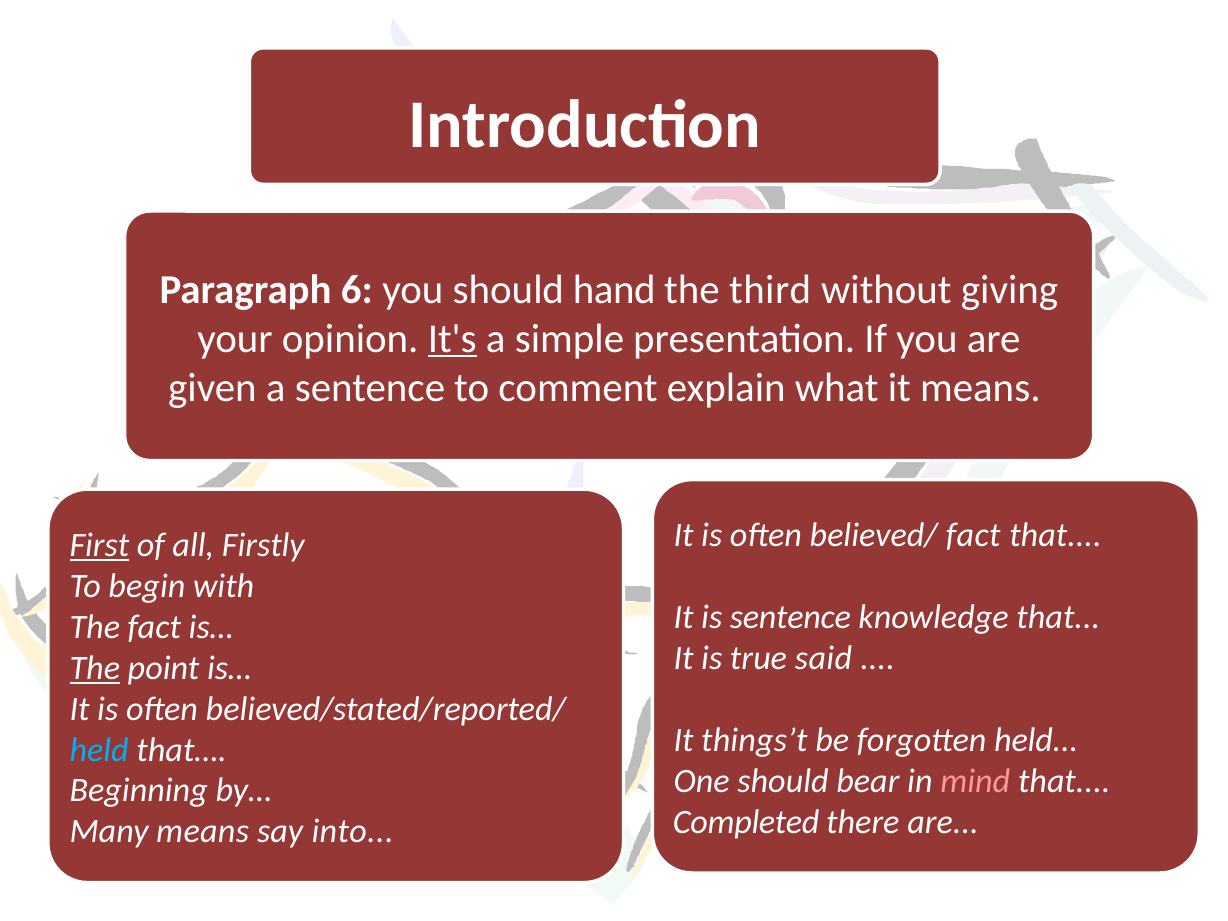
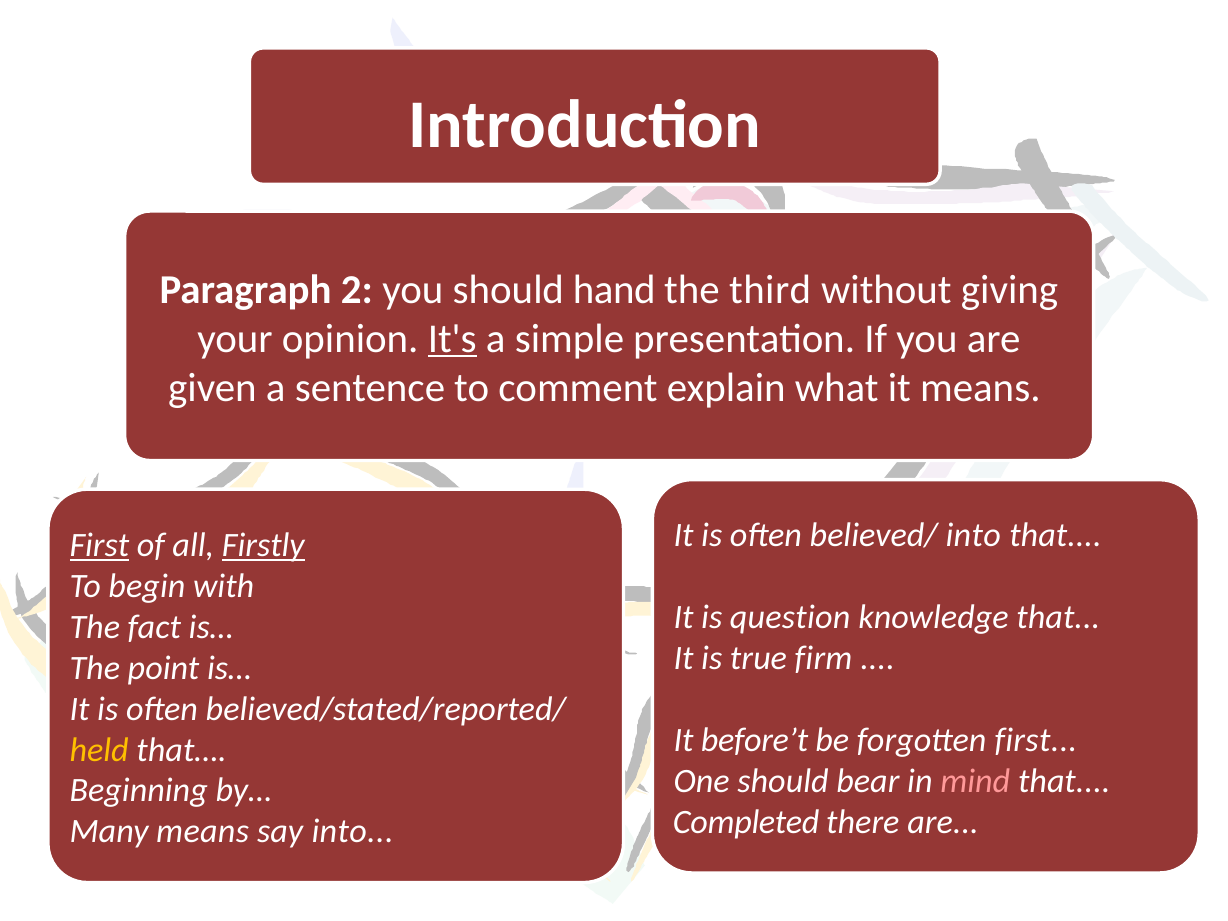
6: 6 -> 2 (357, 290)
believed/ fact: fact -> into (973, 535)
Firstly underline: none -> present (263, 545)
is sentence: sentence -> question (790, 617)
said: said -> firm (824, 658)
The underline: present -> none (95, 668)
things’t: things’t -> before’t (755, 740)
forgotten held: held -> first (1036, 740)
held colour: light blue -> yellow (99, 750)
